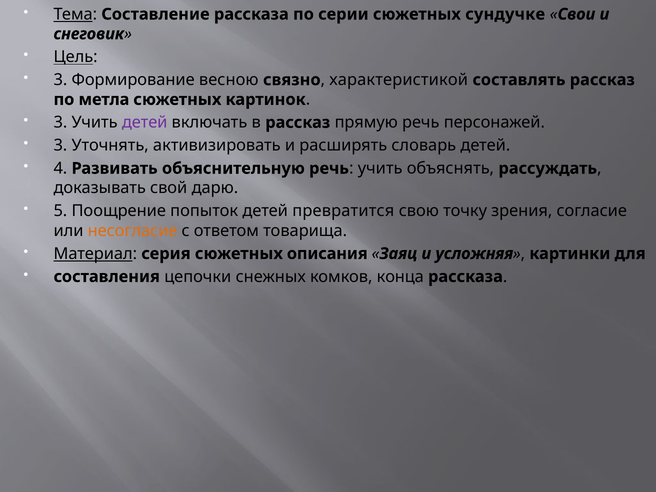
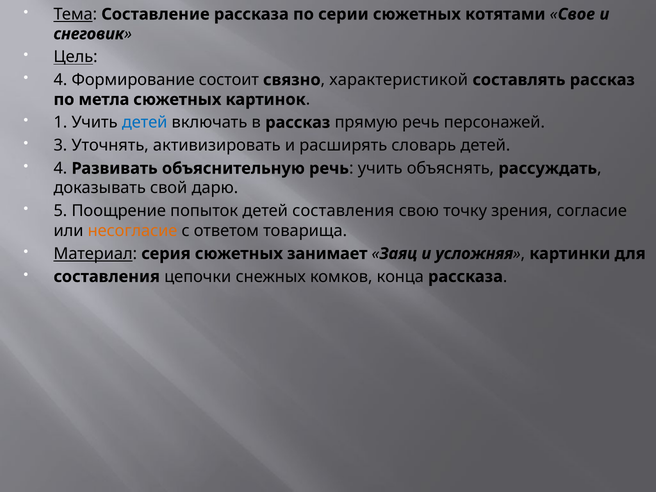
сундучке: сундучке -> котятами (505, 14)
Свои: Свои -> Свое (576, 14)
3: 3 -> 4 (60, 80)
весною: весною -> состоит (229, 80)
3: 3 -> 1 (60, 122)
детей colour: purple -> blue (145, 122)
детей превратится: превратится -> составления (343, 211)
описания: описания -> занимает (327, 254)
